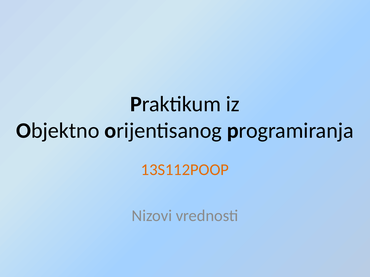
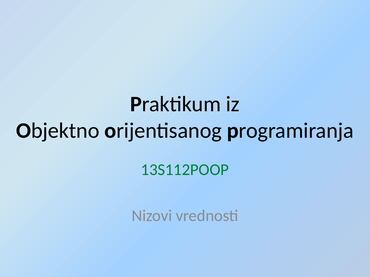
13S112POOP colour: orange -> green (185, 170)
